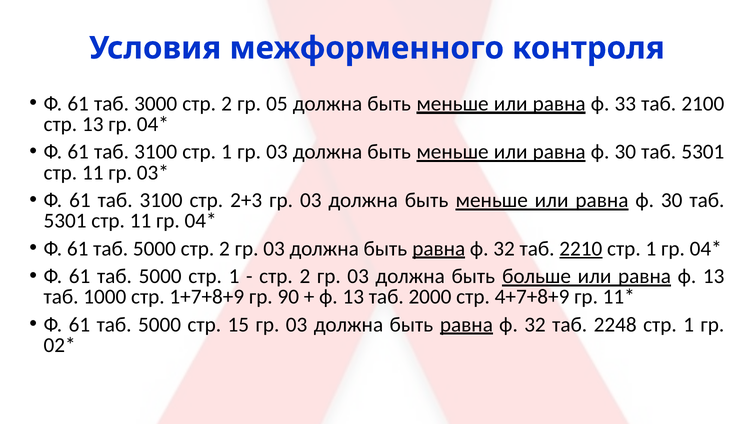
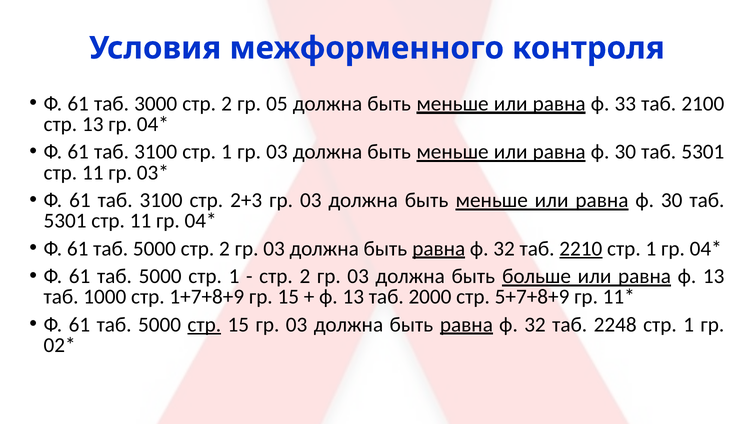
гр 90: 90 -> 15 (288, 297)
4+7+8+9: 4+7+8+9 -> 5+7+8+9 (532, 297)
стр underline: none -> present (204, 325)
